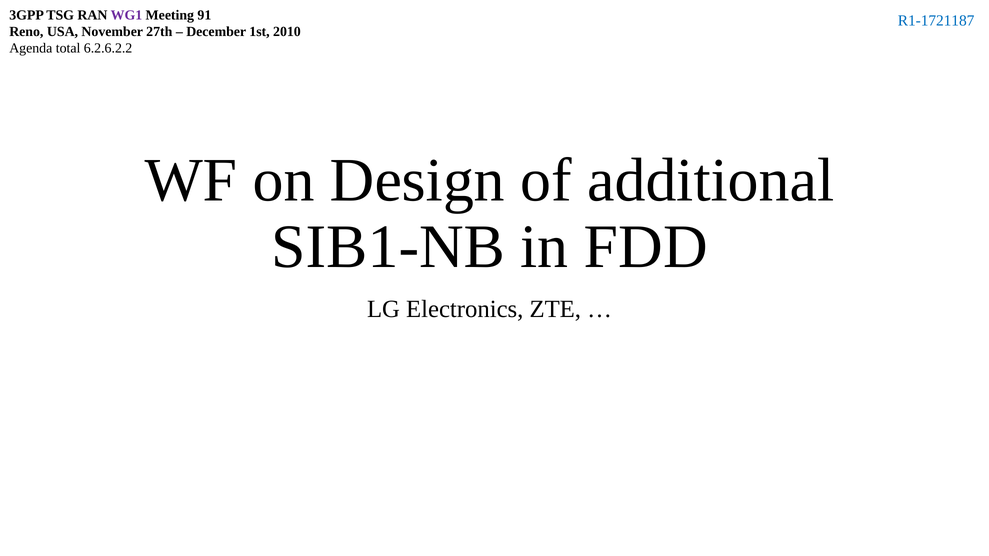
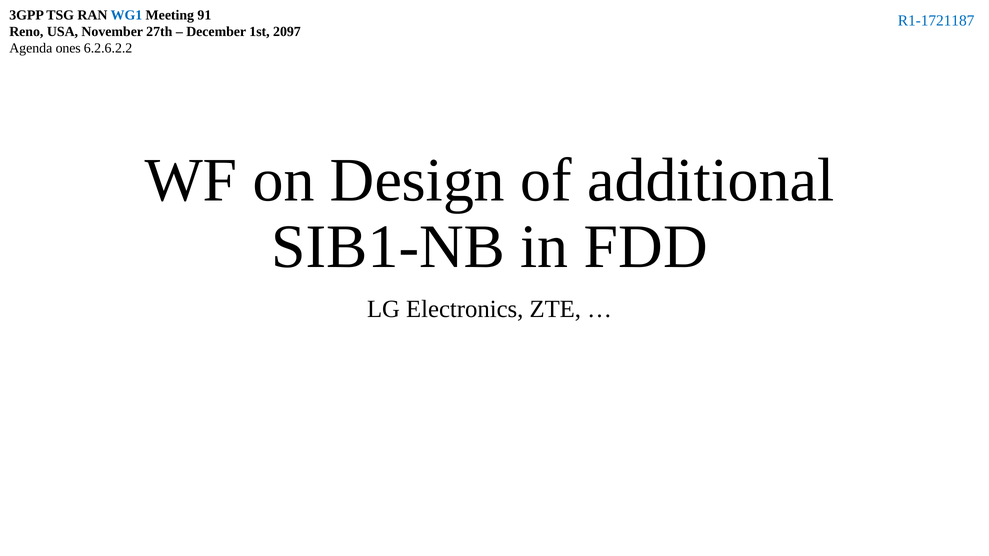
WG1 colour: purple -> blue (126, 15)
2010: 2010 -> 2097 (287, 32)
total: total -> ones (68, 48)
